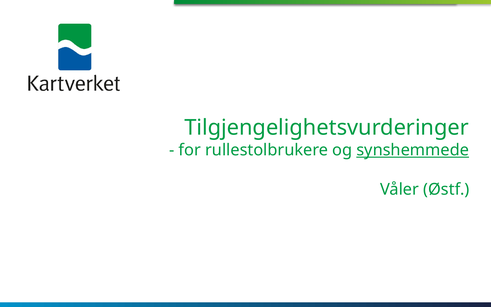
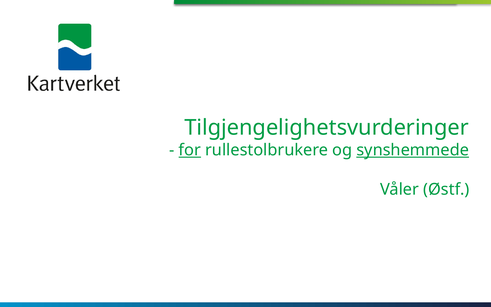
for underline: none -> present (190, 150)
